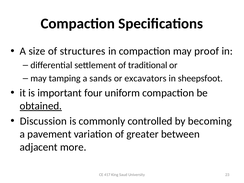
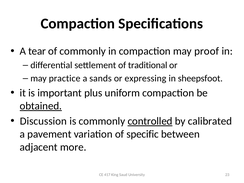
size: size -> tear (37, 51)
of structures: structures -> commonly (83, 51)
tamping: tamping -> practice (65, 78)
excavators: excavators -> expressing (145, 78)
four: four -> plus (93, 93)
controlled underline: none -> present (150, 121)
becoming: becoming -> calibrated (210, 121)
greater: greater -> specific (143, 134)
